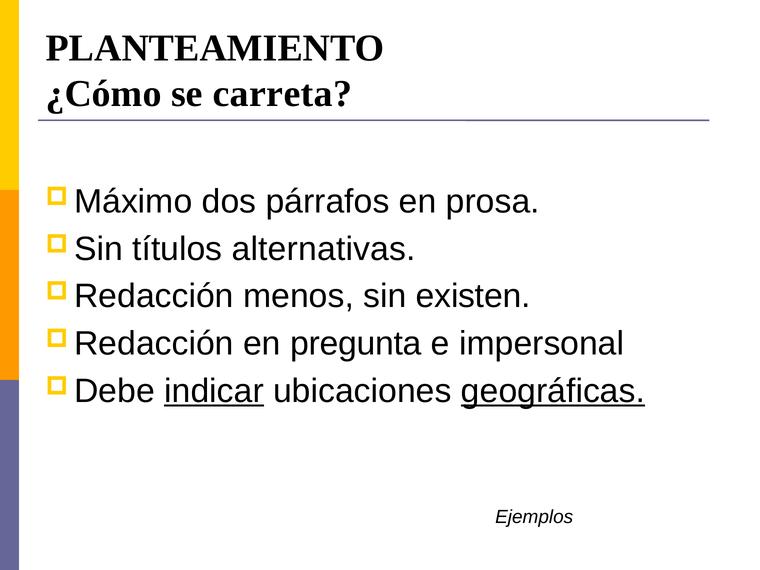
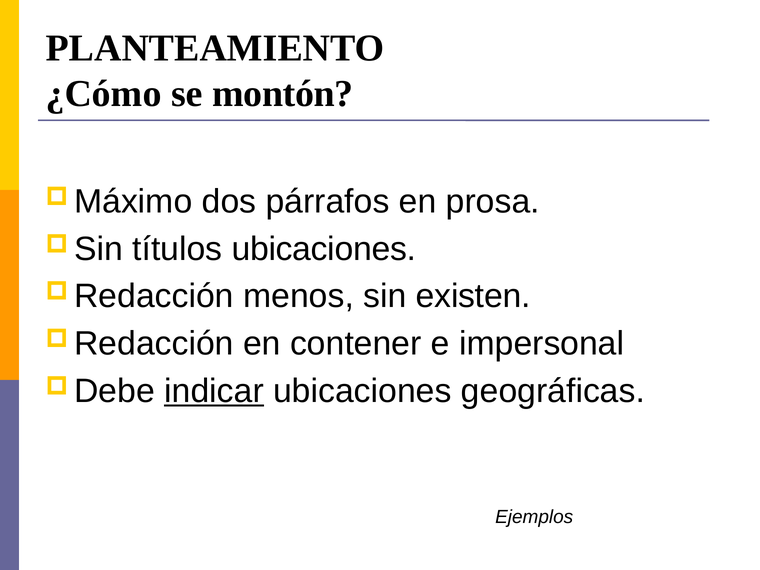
carreta: carreta -> montón (283, 94)
títulos alternativas: alternativas -> ubicaciones (324, 249)
pregunta: pregunta -> contener (356, 344)
geográficas underline: present -> none (553, 391)
